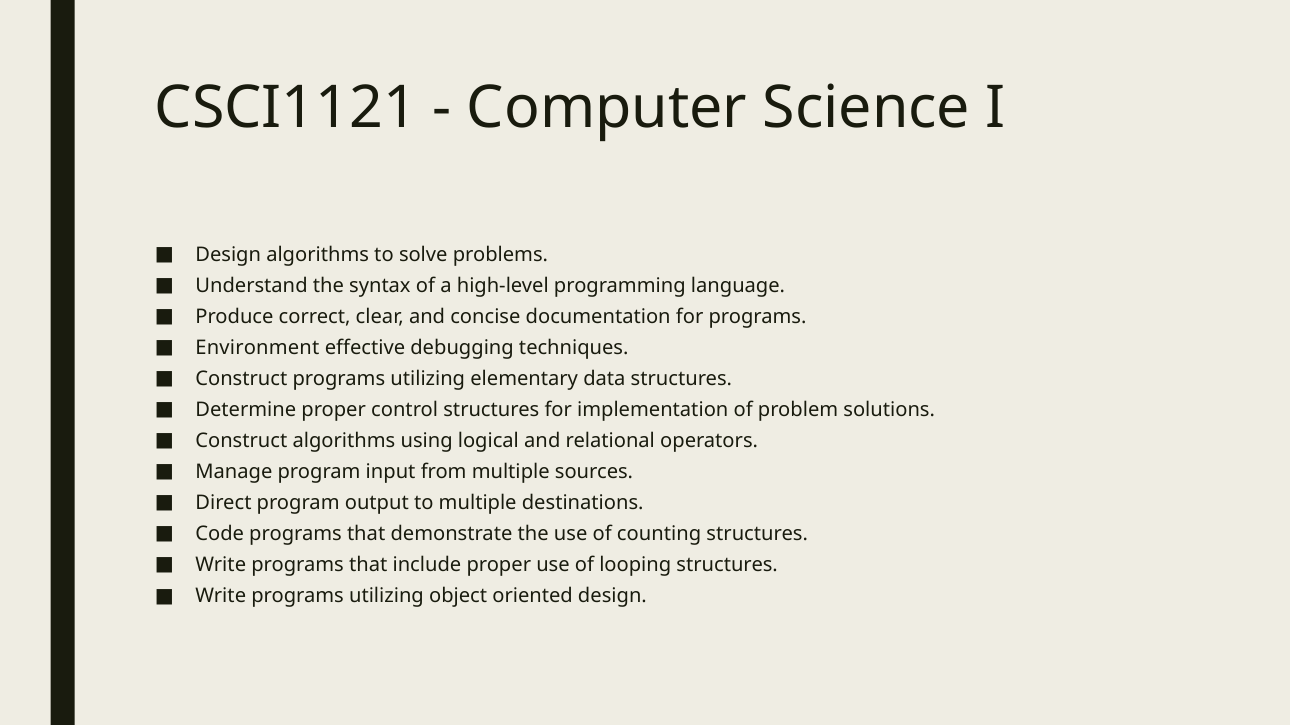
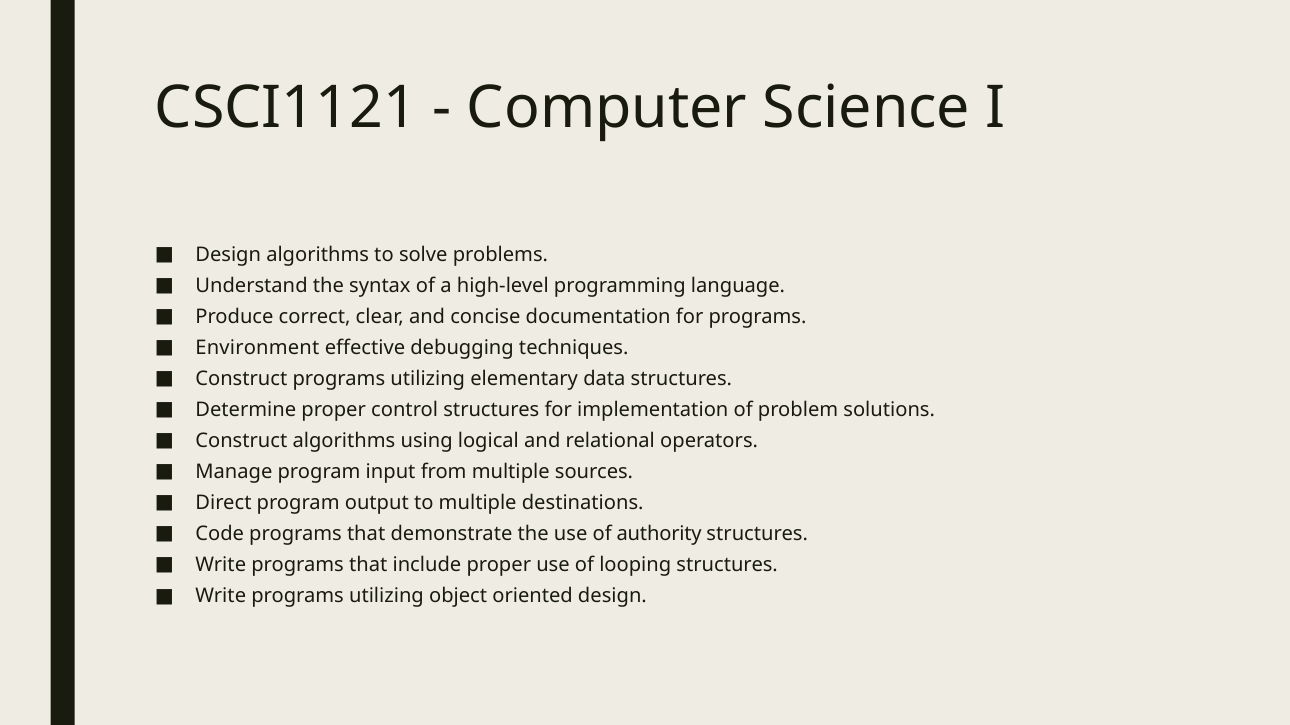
counting: counting -> authority (659, 534)
